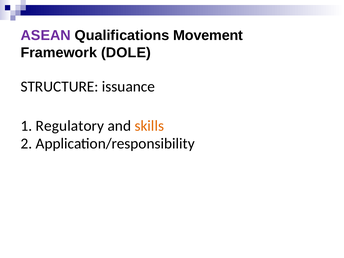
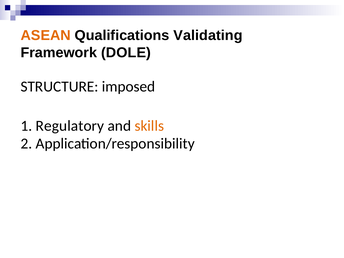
ASEAN colour: purple -> orange (46, 35)
Movement: Movement -> Validating (208, 35)
issuance: issuance -> imposed (129, 86)
